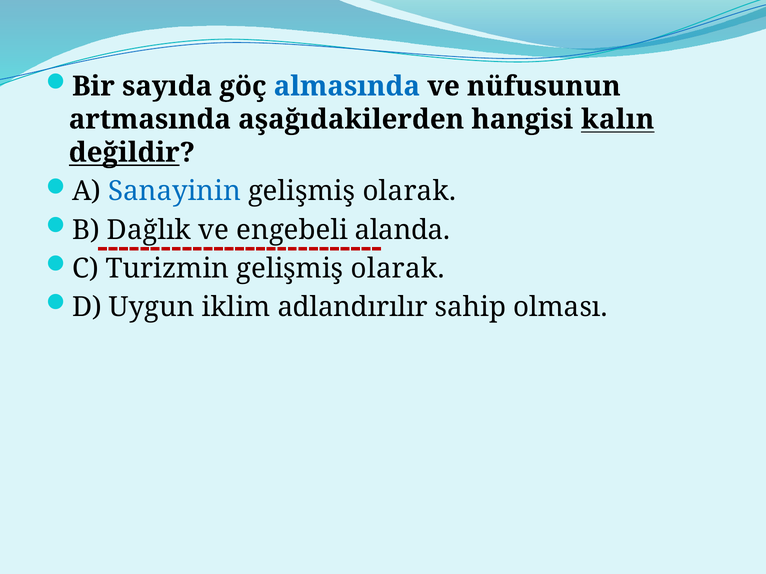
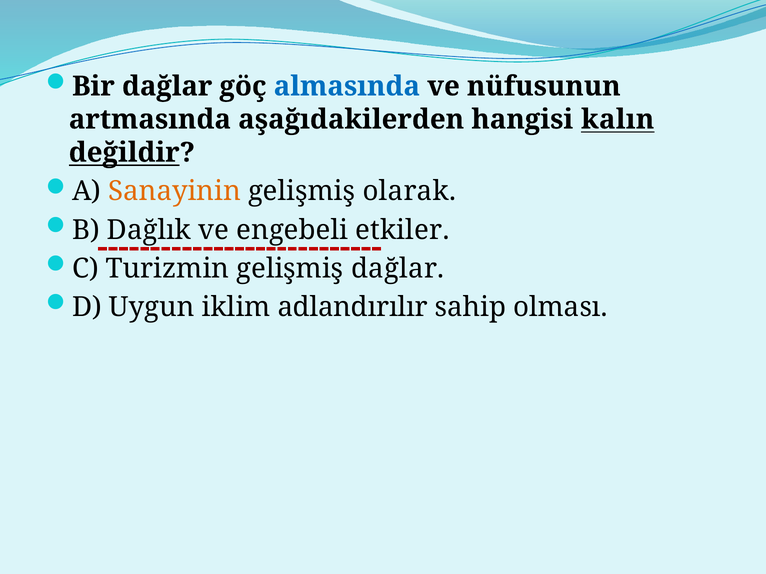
Bir sayıda: sayıda -> dağlar (167, 86)
Sanayinin colour: blue -> orange (175, 191)
alanda: alanda -> etkiler (402, 230)
olarak: olarak -> dağlar (398, 269)
